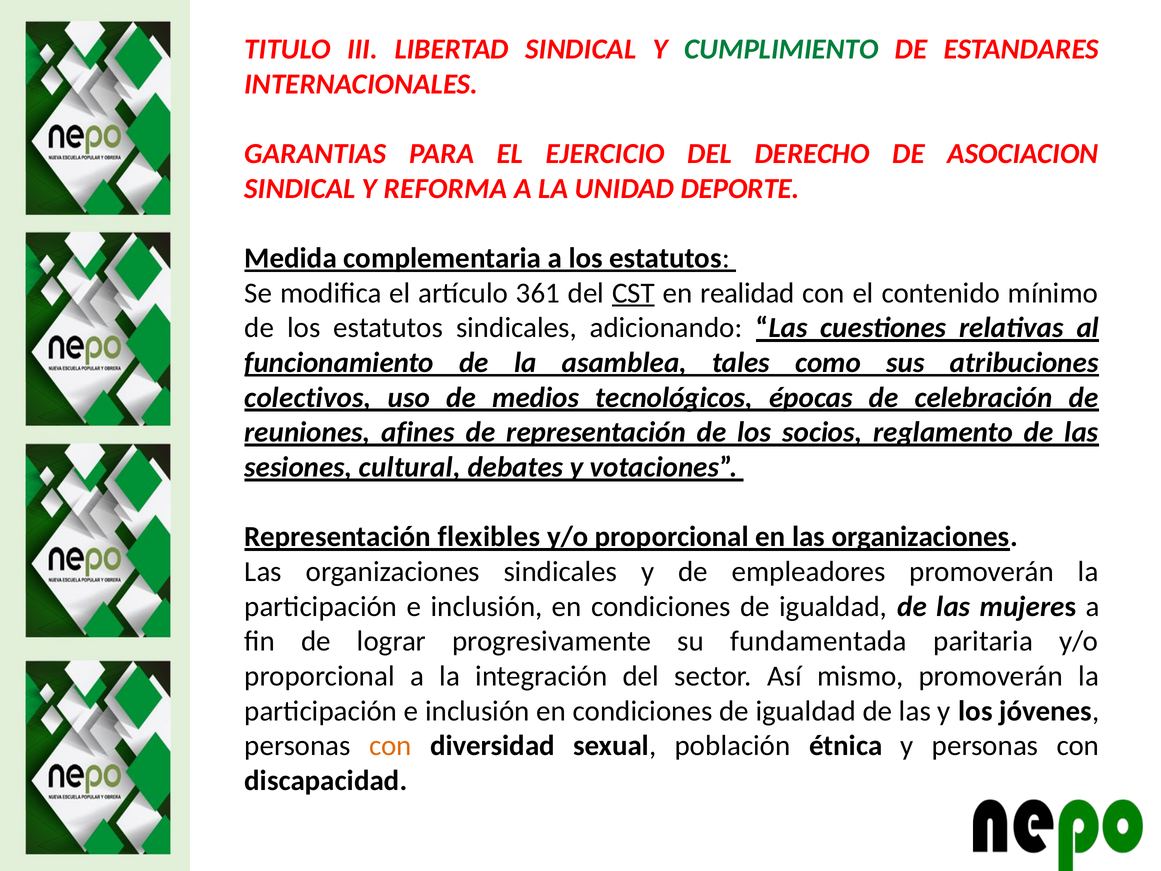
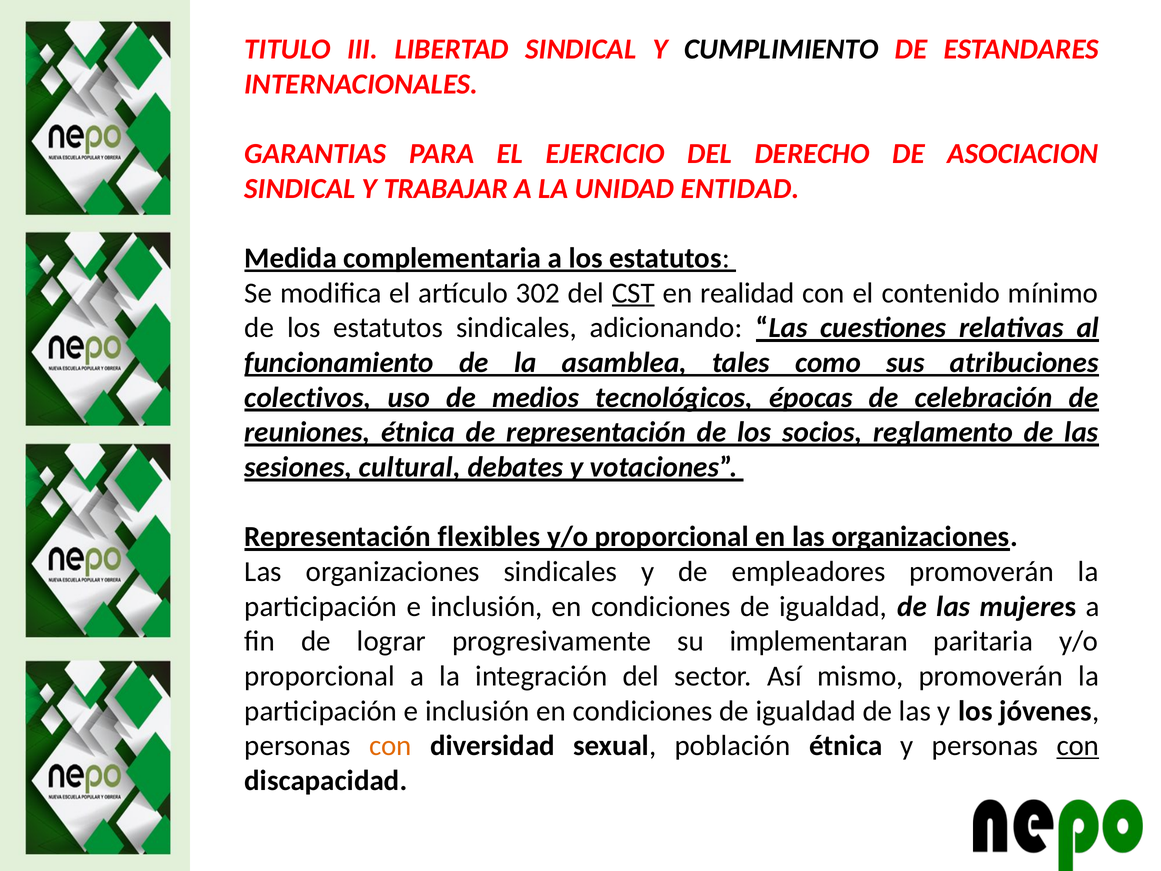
CUMPLIMIENTO colour: green -> black (782, 49)
REFORMA: REFORMA -> TRABAJAR (446, 188)
DEPORTE: DEPORTE -> ENTIDAD (740, 188)
361: 361 -> 302 (538, 293)
reuniones afines: afines -> étnica (418, 432)
fundamentada: fundamentada -> implementaran (819, 641)
con underline: none -> present (1078, 746)
